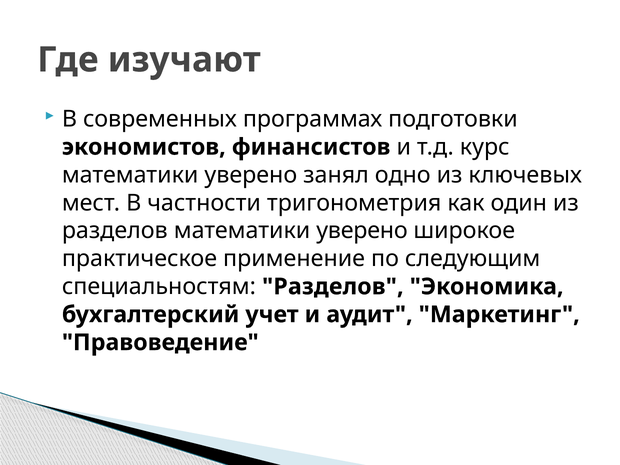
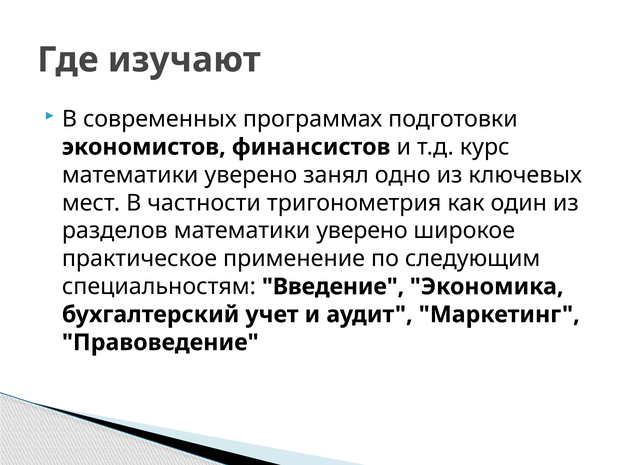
специальностям Разделов: Разделов -> Введение (333, 287)
